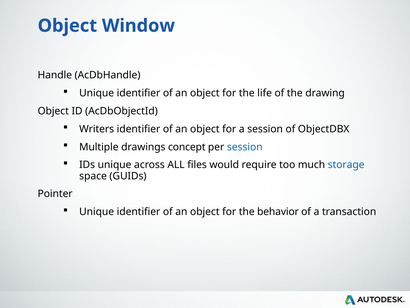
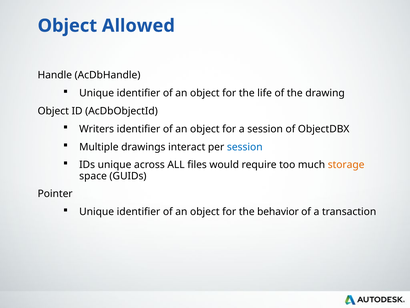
Window: Window -> Allowed (138, 26)
concept: concept -> interact (187, 147)
storage colour: blue -> orange (346, 165)
